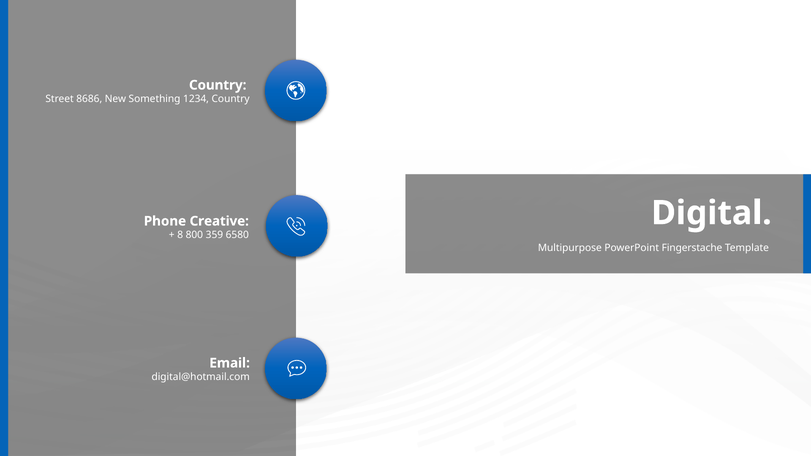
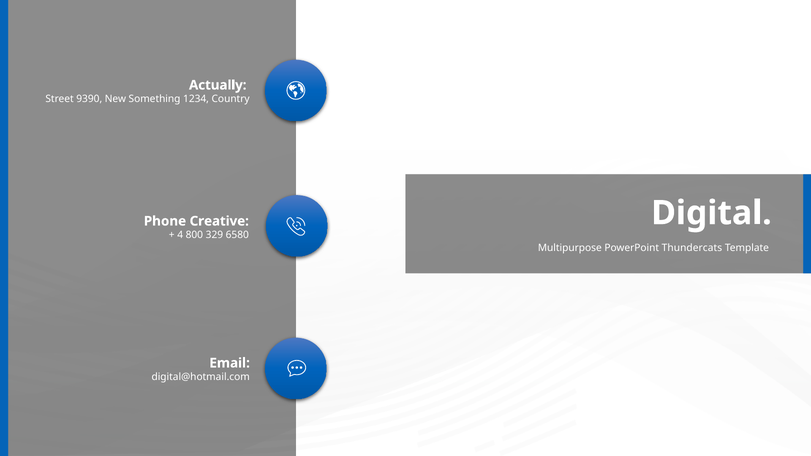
Country: Country -> Actually (218, 85)
8686: 8686 -> 9390 (89, 99)
8: 8 -> 4 (180, 235)
359: 359 -> 329 (214, 235)
Fingerstache: Fingerstache -> Thundercats (692, 248)
